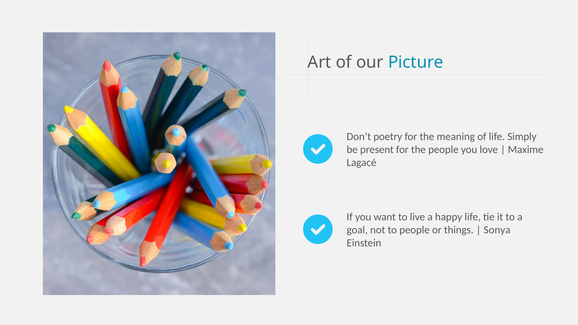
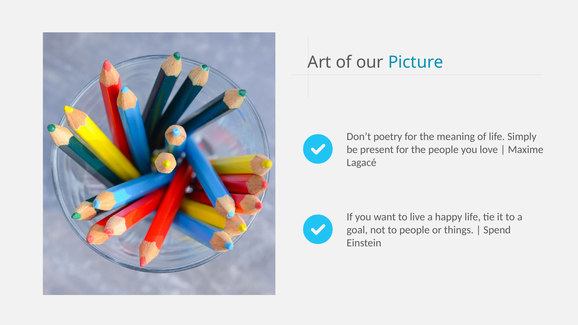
Sonya: Sonya -> Spend (497, 230)
